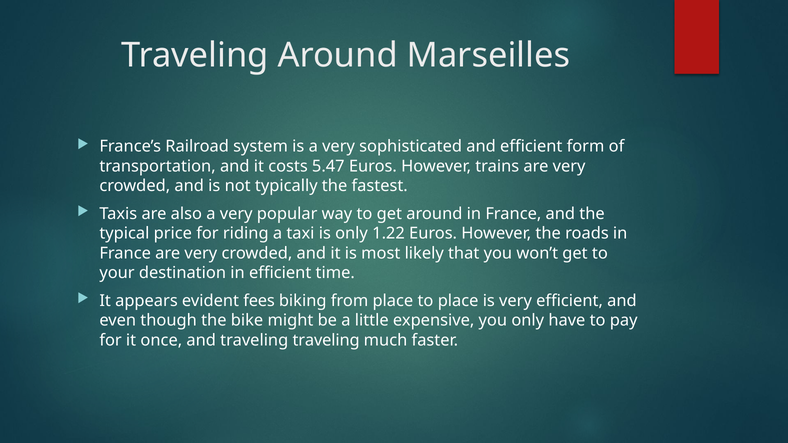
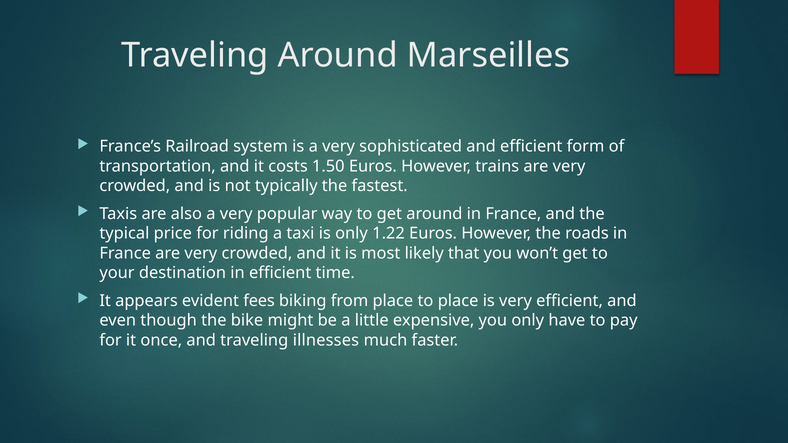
5.47: 5.47 -> 1.50 (328, 166)
traveling traveling: traveling -> illnesses (326, 340)
